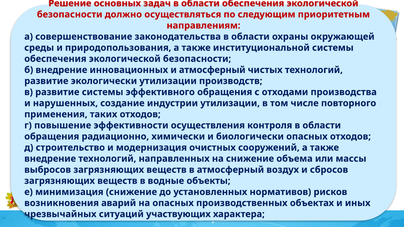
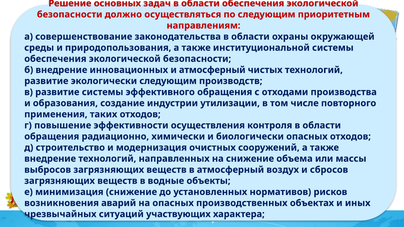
экологически утилизации: утилизации -> следующим (168, 81)
нарушенных: нарушенных -> образования (65, 103)
